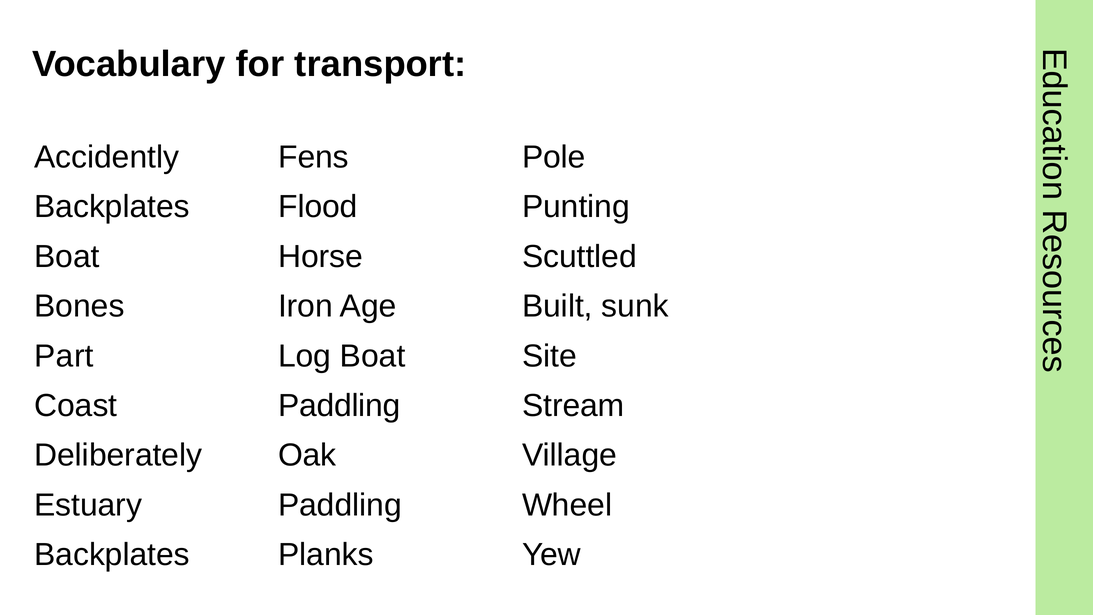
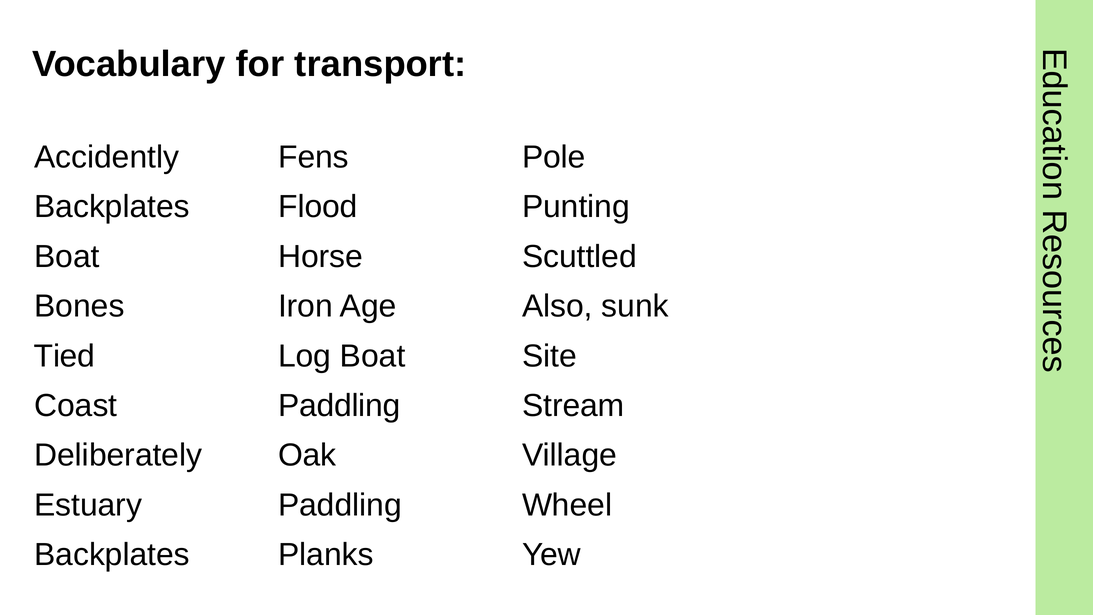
Built: Built -> Also (557, 306)
Part: Part -> Tied (64, 356)
